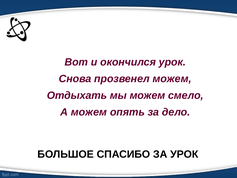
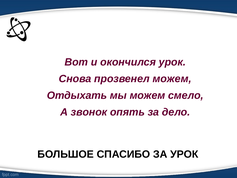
А можем: можем -> звонок (89, 112)
